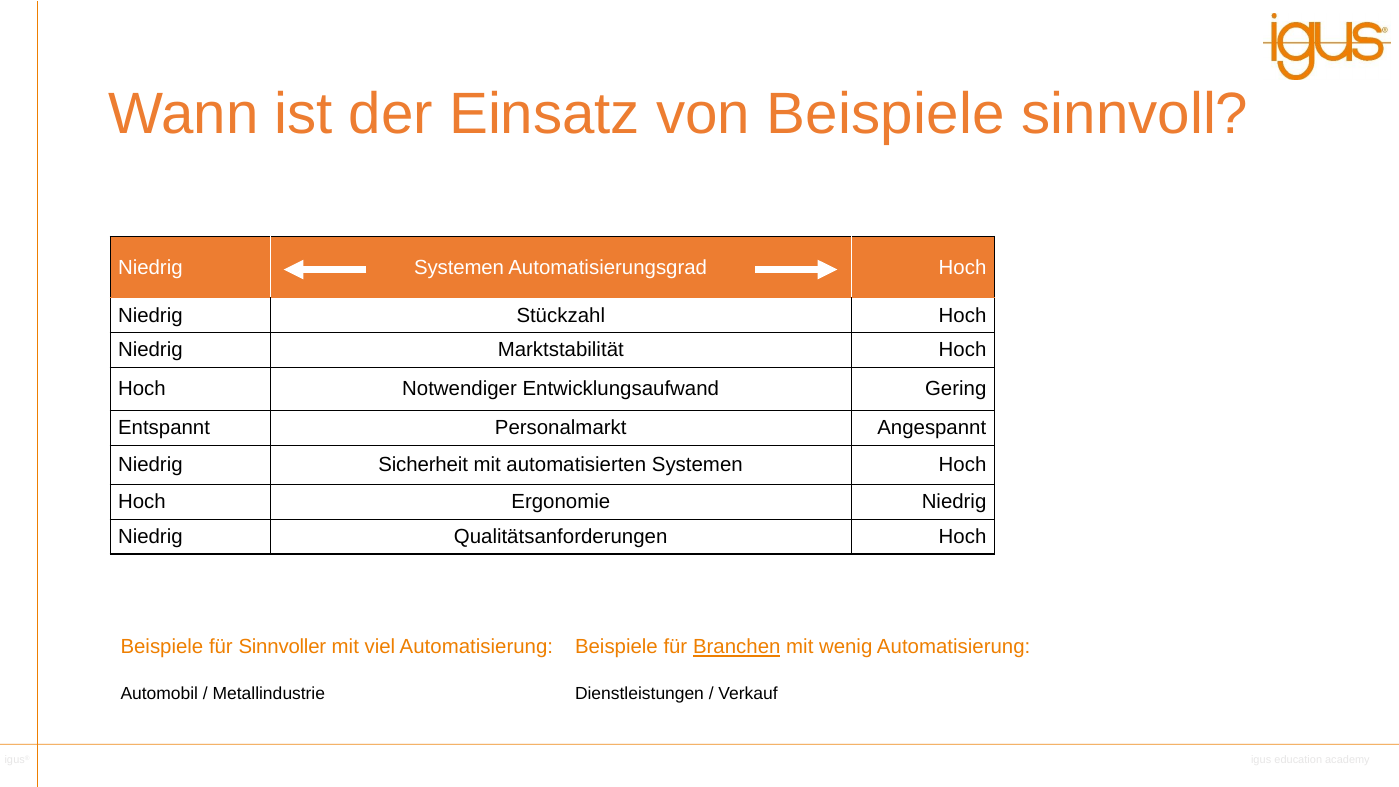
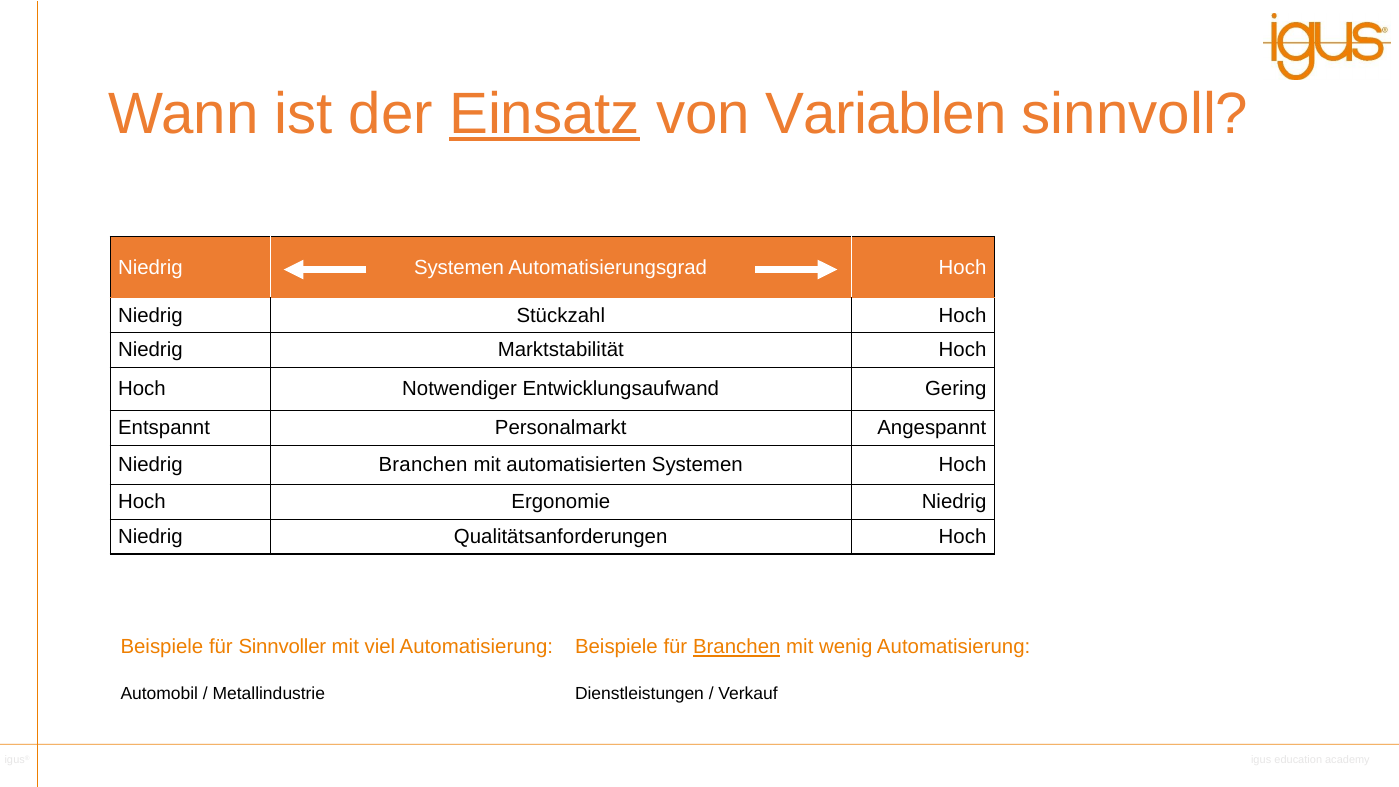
Einsatz underline: none -> present (545, 114)
von Beispiele: Beispiele -> Variablen (886, 114)
Niedrig Sicherheit: Sicherheit -> Branchen (423, 465)
